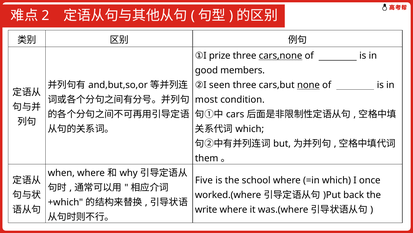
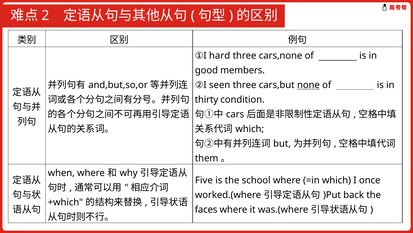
prize: prize -> hard (220, 56)
cars,none underline: present -> none (281, 56)
most: most -> thirty (206, 99)
write: write -> faces (206, 209)
